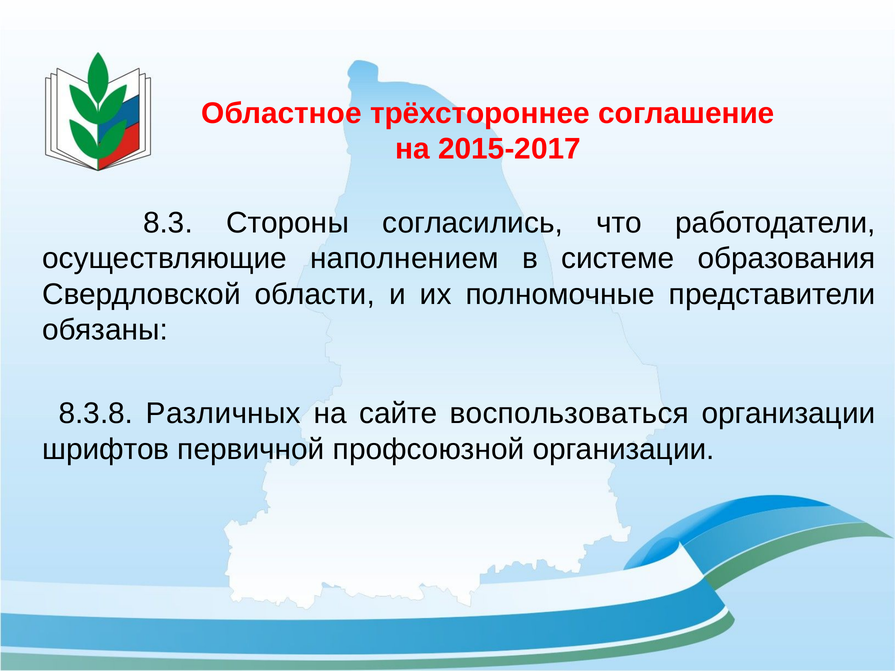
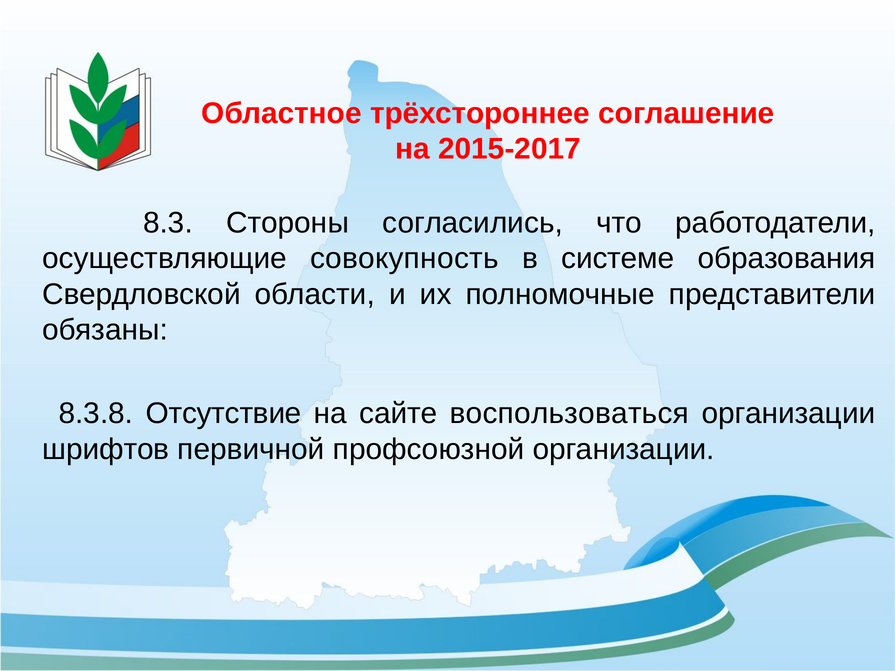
наполнением: наполнением -> совокупность (404, 259)
Различных: Различных -> Отсутствие (224, 414)
